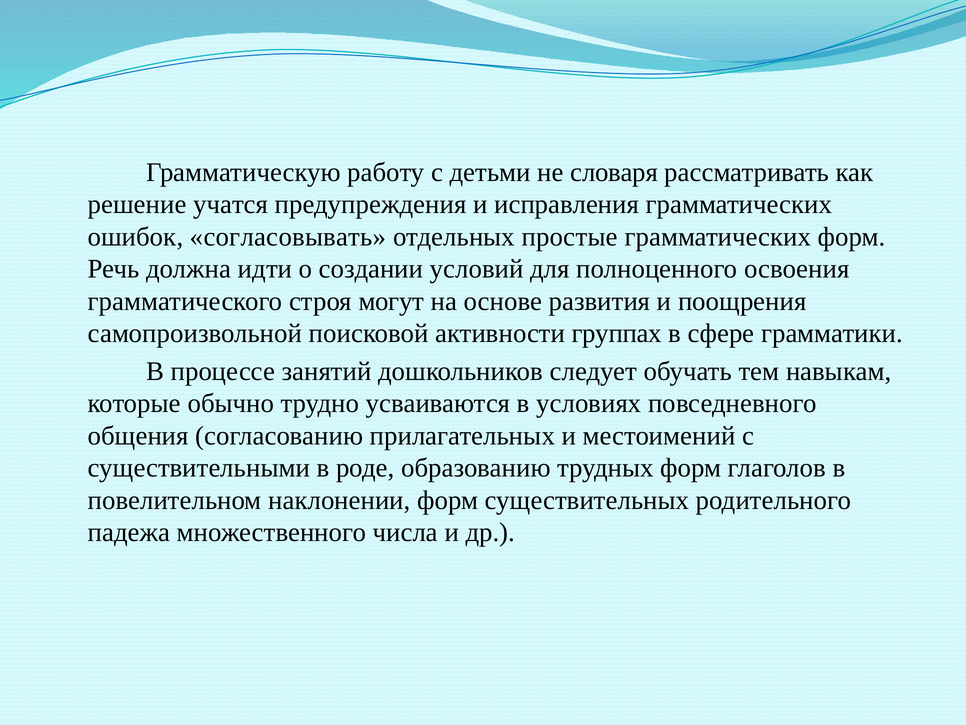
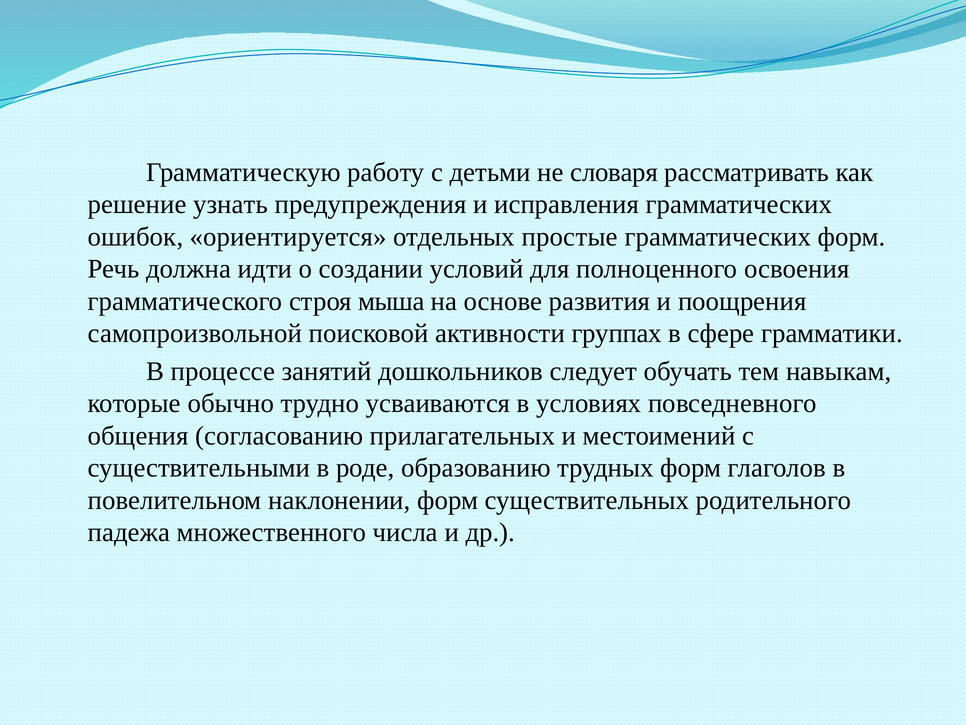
учатся: учатся -> узнать (231, 204)
согласовывать: согласовывать -> ориентируется (288, 237)
могут: могут -> мыша (391, 301)
